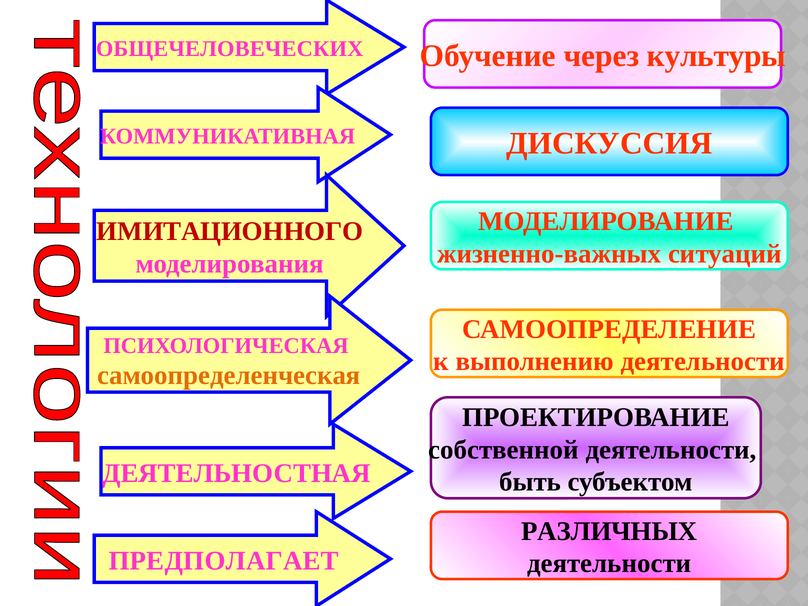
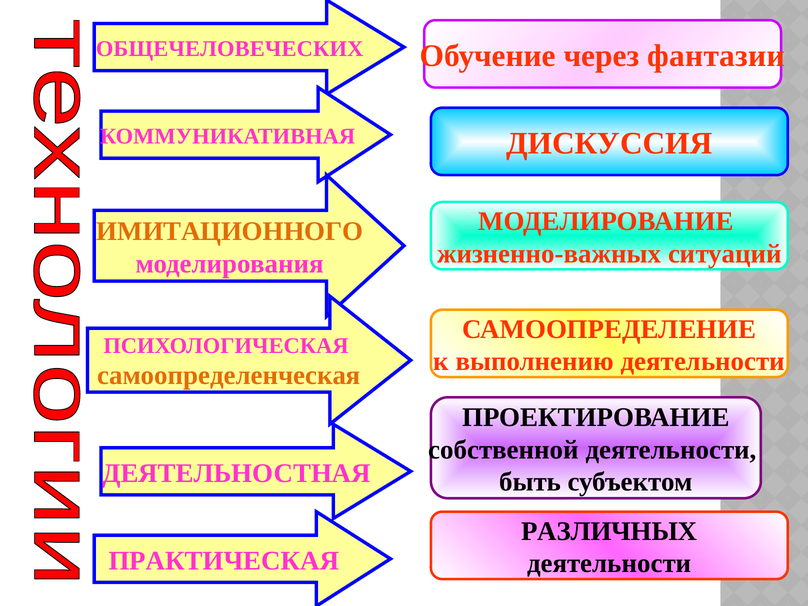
культуры: культуры -> фантазии (716, 56)
ИМИТАЦИОННОГО colour: red -> orange (230, 231)
ПРЕДПОЛАГАЕТ: ПРЕДПОЛАГАЕТ -> ПРАКТИЧЕСКАЯ (224, 561)
